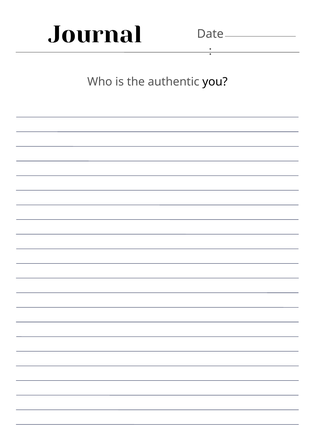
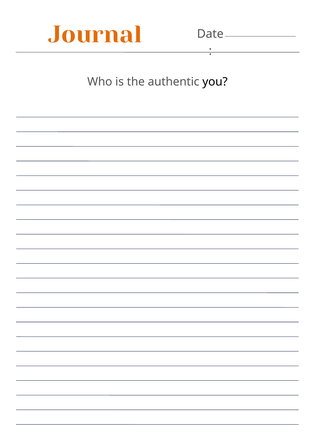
Journal colour: black -> orange (95, 35)
